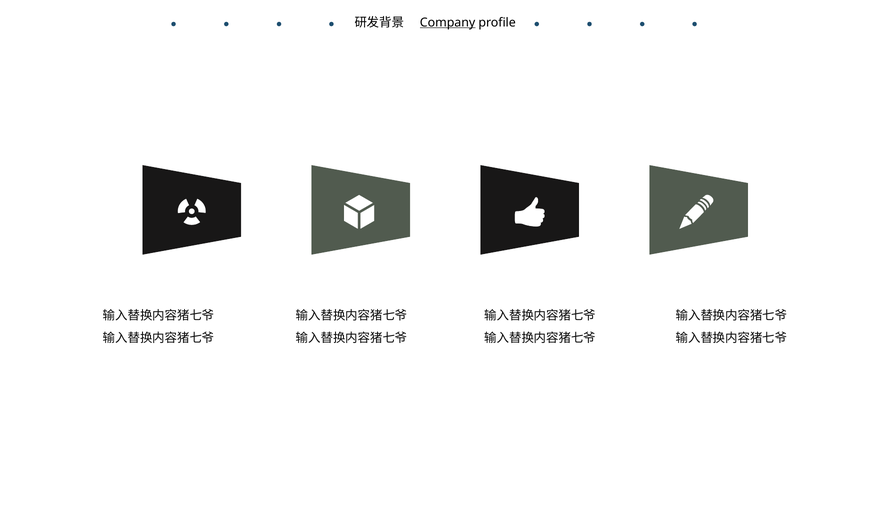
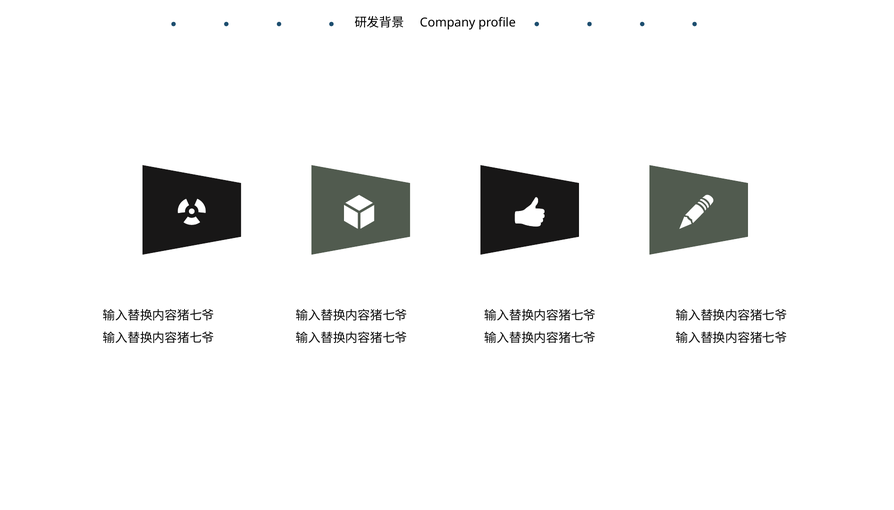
Company underline: present -> none (448, 22)
